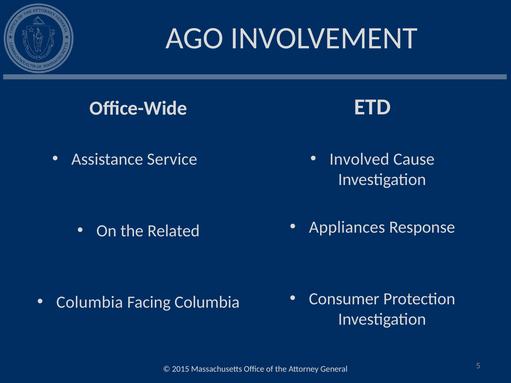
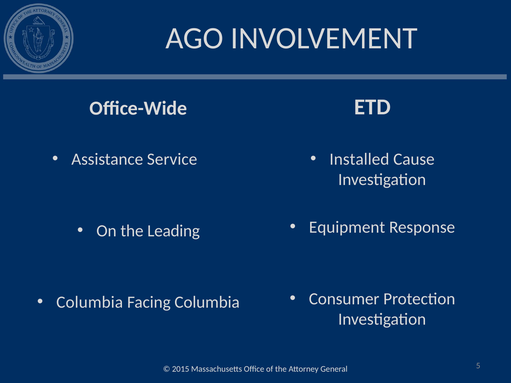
Involved: Involved -> Installed (359, 159)
Appliances: Appliances -> Equipment (347, 227)
Related: Related -> Leading (174, 231)
